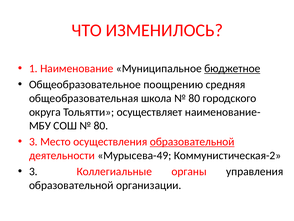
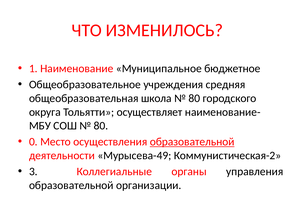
бюджетное underline: present -> none (232, 68)
поощрению: поощрению -> учреждения (173, 84)
3: 3 -> 0 (33, 141)
